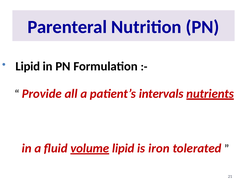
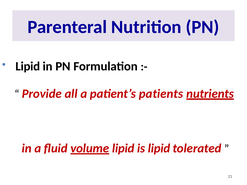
intervals: intervals -> patients (161, 94)
is iron: iron -> lipid (159, 149)
